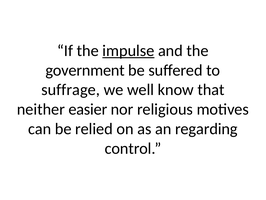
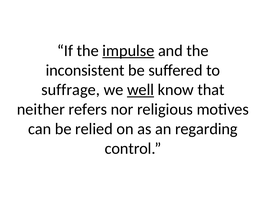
government: government -> inconsistent (85, 70)
well underline: none -> present (141, 90)
easier: easier -> refers (88, 109)
